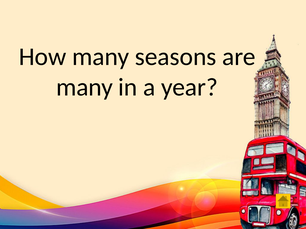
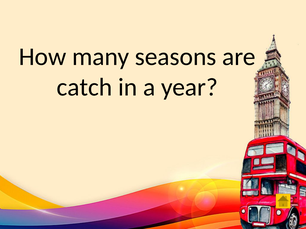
many: many -> catch (84, 87)
